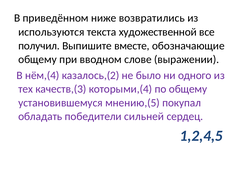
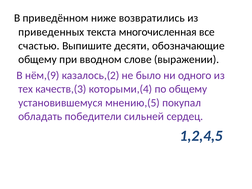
используются: используются -> приведенных (51, 32)
художественной: художественной -> многочисленная (158, 32)
получил: получил -> счастью (39, 46)
вместе: вместе -> десяти (132, 46)
нём,(4: нём,(4 -> нём,(9 (42, 75)
